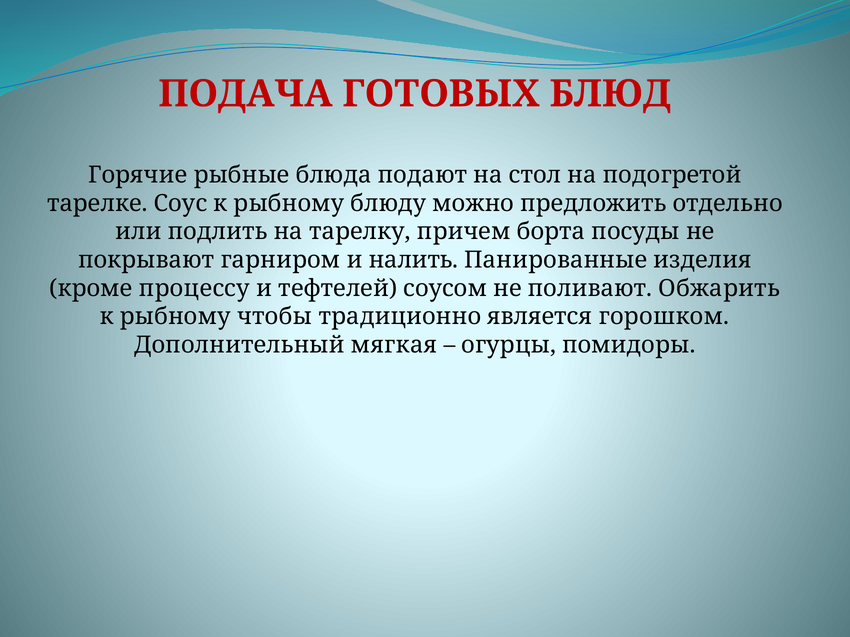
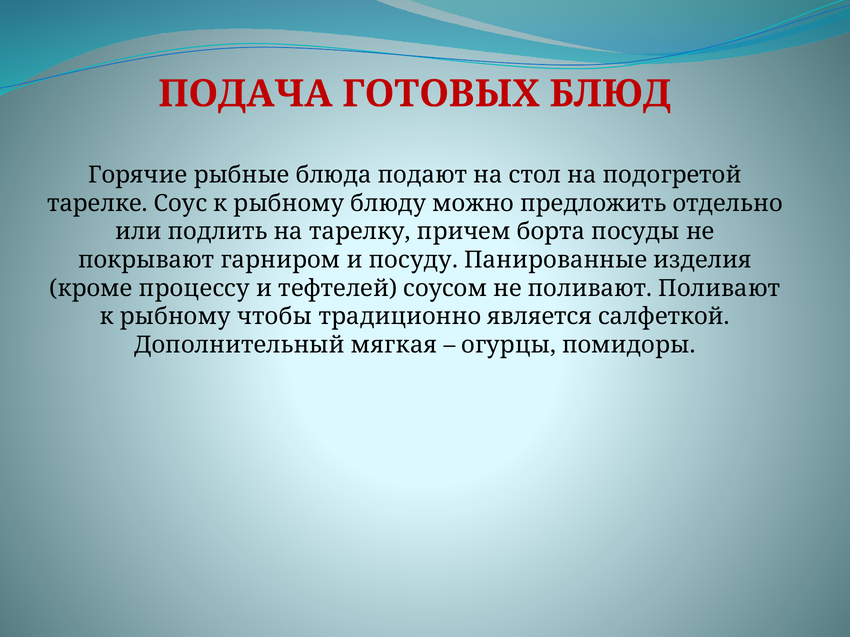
налить: налить -> посуду (413, 260)
поливают Обжарить: Обжарить -> Поливают (719, 288)
горошком: горошком -> салфеткой (664, 317)
